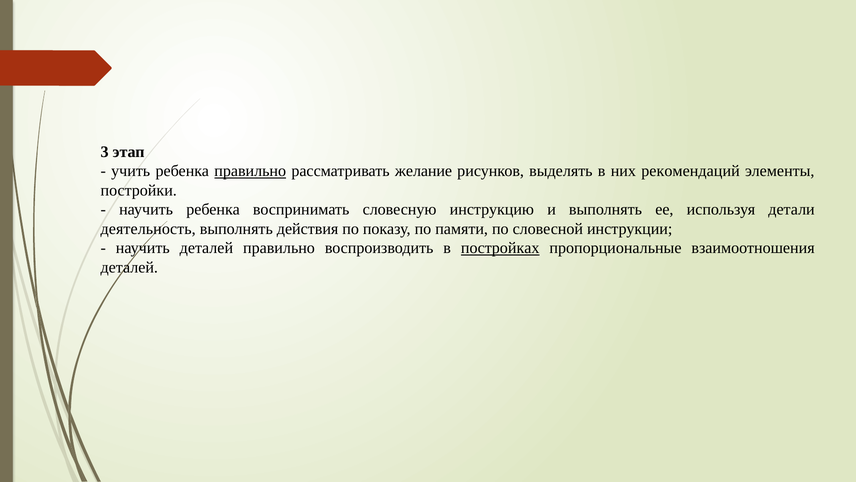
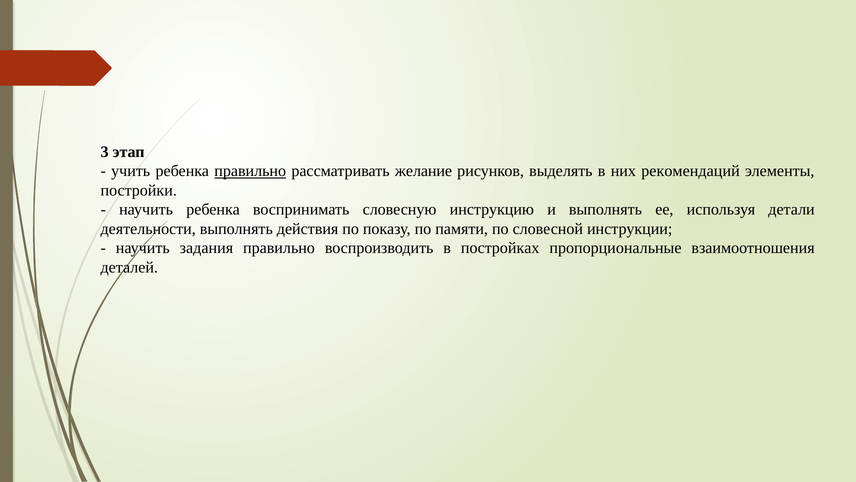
деятельность: деятельность -> деятельности (148, 229)
научить деталей: деталей -> задания (206, 248)
постройках underline: present -> none (500, 248)
